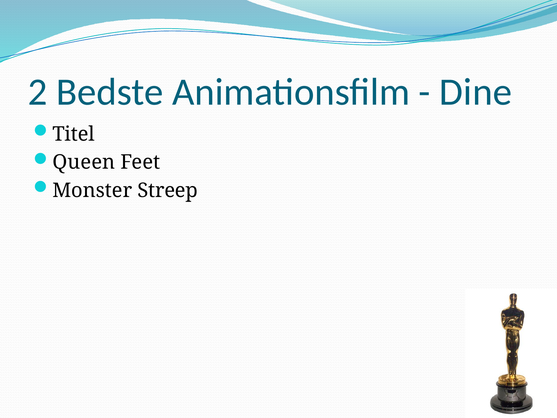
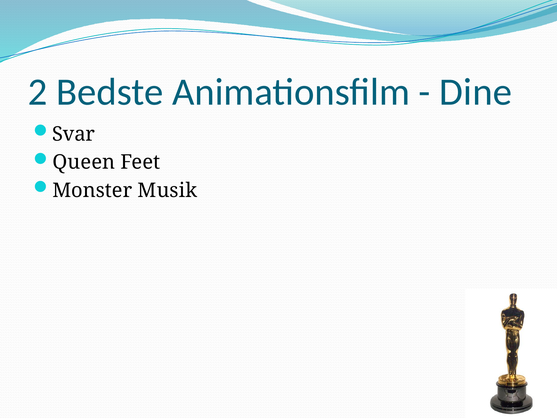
Titel: Titel -> Svar (74, 134)
Streep: Streep -> Musik (167, 190)
